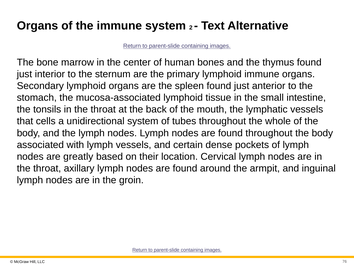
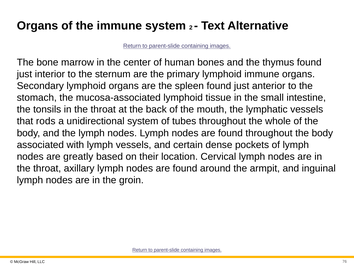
cells: cells -> rods (46, 121)
